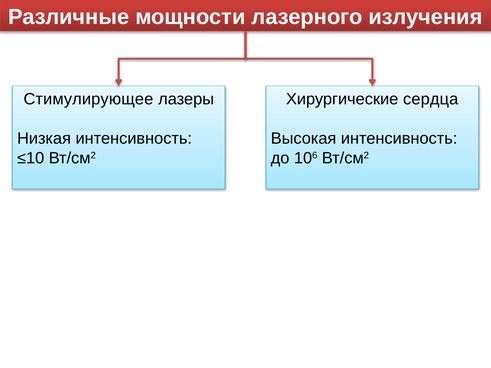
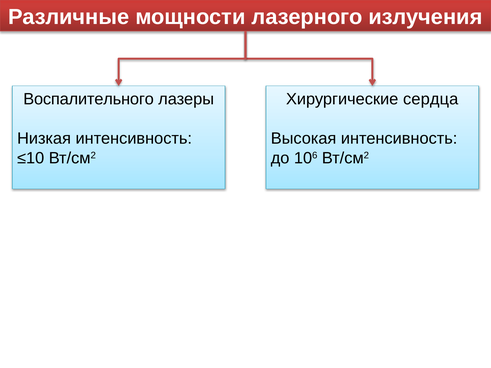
Стимулирующее: Стимулирующее -> Воспалительного (89, 99)
